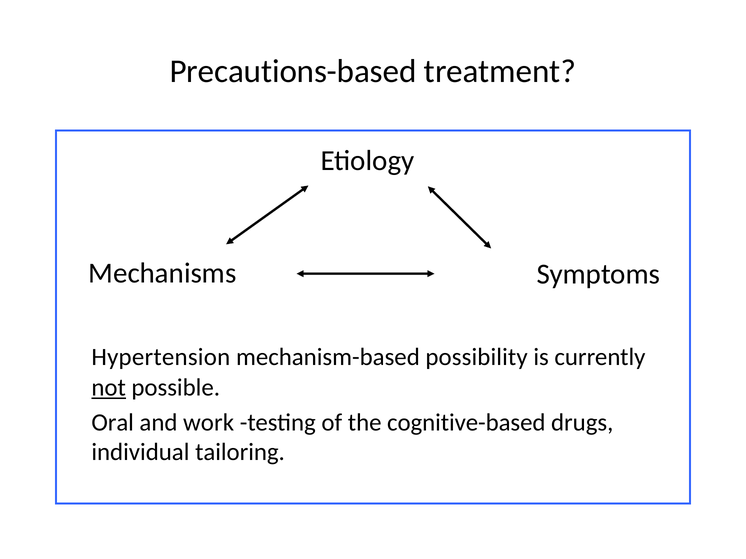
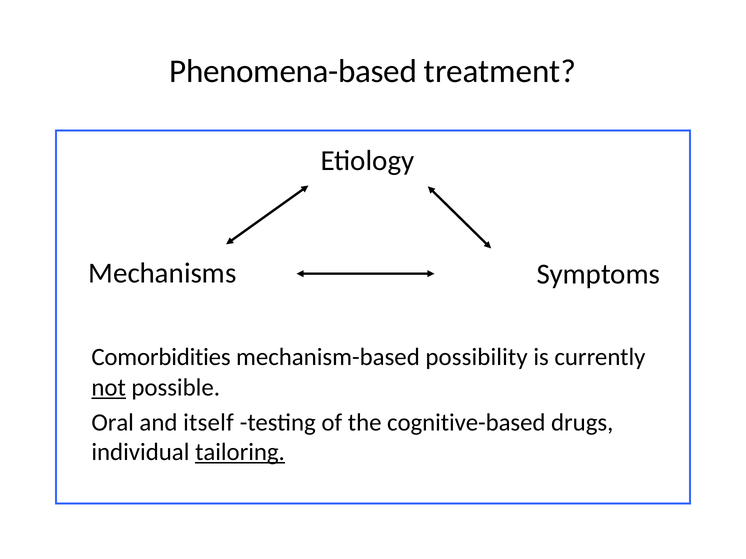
Precautions-based: Precautions-based -> Phenomena-based (293, 71)
Hypertension: Hypertension -> Comorbidities (161, 357)
work: work -> itself (208, 423)
tailoring underline: none -> present (240, 453)
